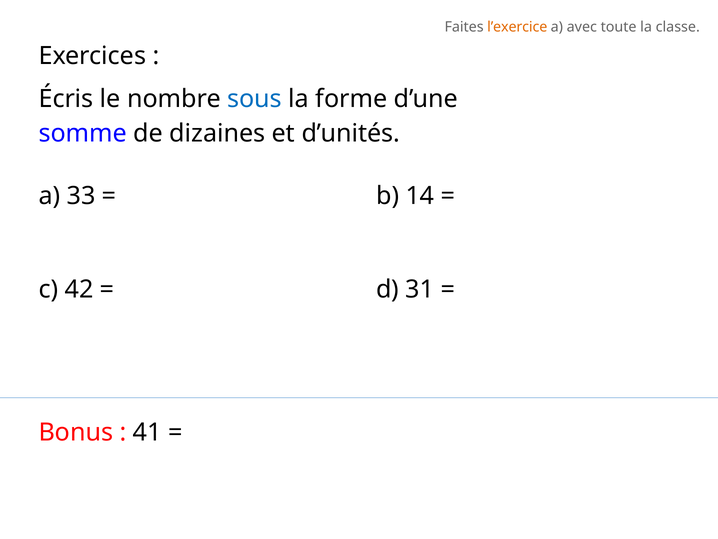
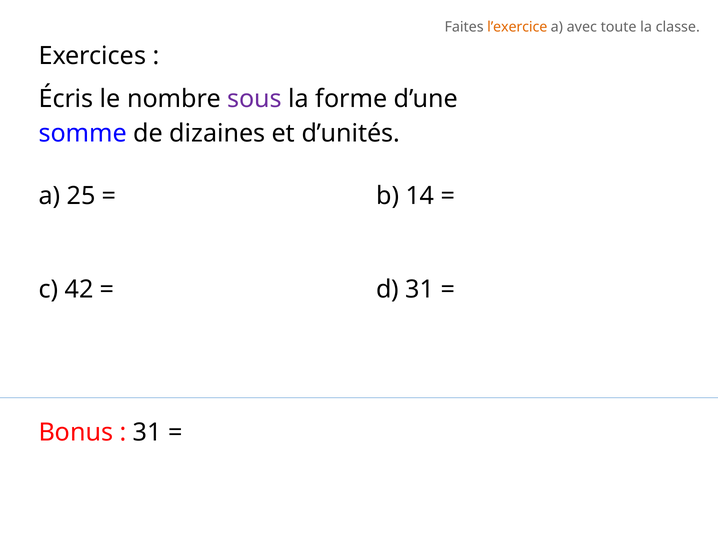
sous colour: blue -> purple (255, 99)
33: 33 -> 25 (81, 196)
41: 41 -> 31 (147, 432)
